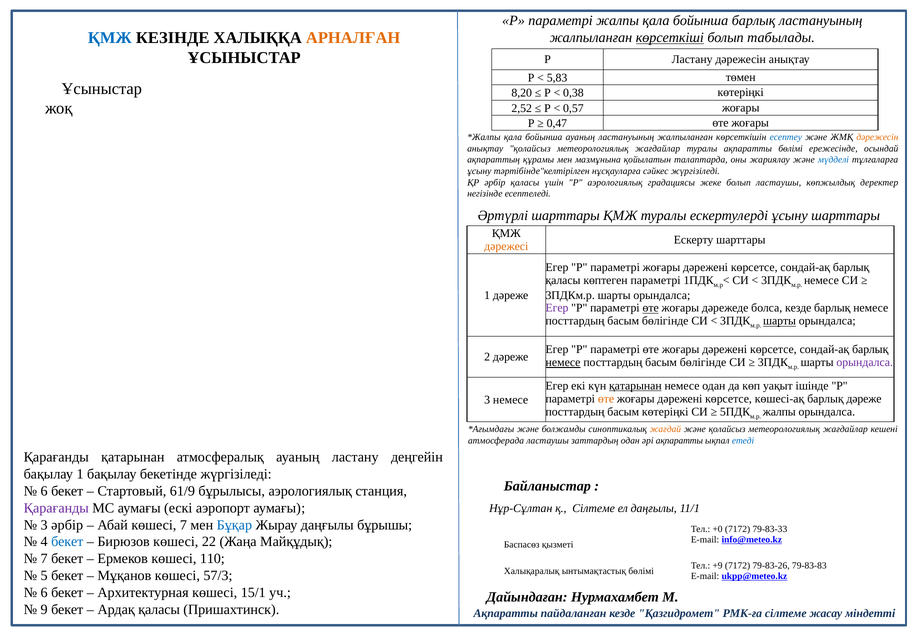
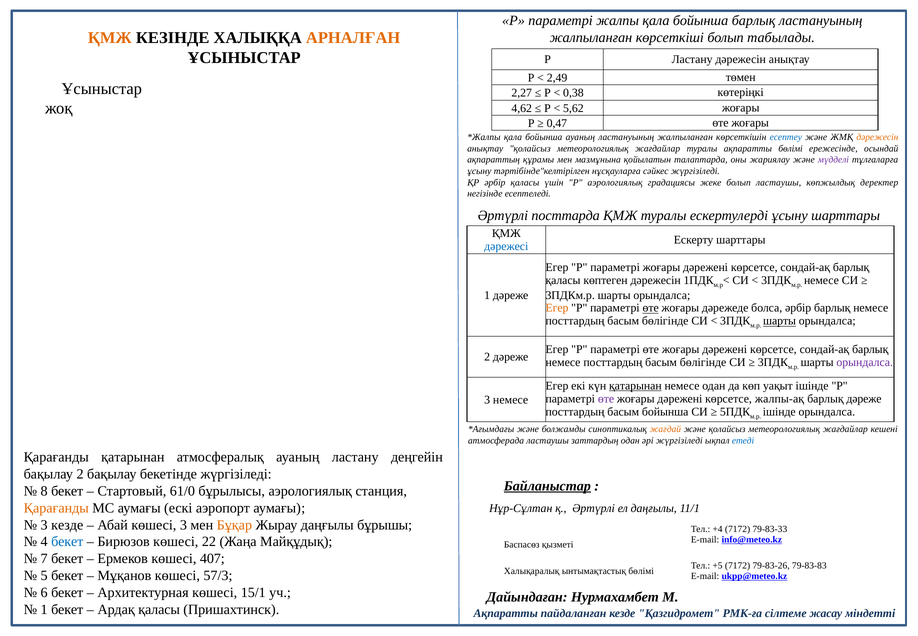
ҚМЖ colour: blue -> orange (110, 38)
көрсеткіші underline: present -> none (670, 38)
5,83: 5,83 -> 2,49 (557, 78)
8,20: 8,20 -> 2,27 (522, 93)
2,52: 2,52 -> 4,62 (522, 108)
0,57: 0,57 -> 5,62 (573, 108)
мүдделі colour: blue -> purple (833, 160)
Әртүрлі шарттары: шарттары -> посттарда (566, 216)
дәрежесі colour: orange -> blue (506, 246)
көптеген параметрі: параметрі -> дәрежесін (656, 280)
Егер colour: purple -> orange (557, 308)
болса кезде: кезде -> әрбір (798, 308)
немесе underline: present -> none (563, 362)
өте colour: orange -> purple (606, 398)
көшесі-ақ: көшесі-ақ -> жалпы-ақ (780, 398)
басым көтеріңкі: көтеріңкі -> бойынша (665, 411)
жалпы: жалпы -> ішінде (779, 411)
әрі ақпаратты: ақпаратты -> жүргізіледі (679, 440)
бақылау 1: 1 -> 2 (80, 474)
Байланыстар underline: none -> present (547, 485)
6: 6 -> 8 (44, 491)
61/9: 61/9 -> 61/0 (182, 491)
Қарағанды colour: purple -> orange (56, 508)
қ Сілтеме: Сілтеме -> Әртүрлі (594, 508)
3 әрбір: әрбір -> кезде (67, 524)
көшесі 7: 7 -> 3 (183, 524)
Бұқар colour: blue -> orange (234, 524)
+0: +0 -> +4 (718, 529)
110: 110 -> 407 (212, 558)
+9: +9 -> +5 (718, 565)
9: 9 -> 1 (44, 609)
